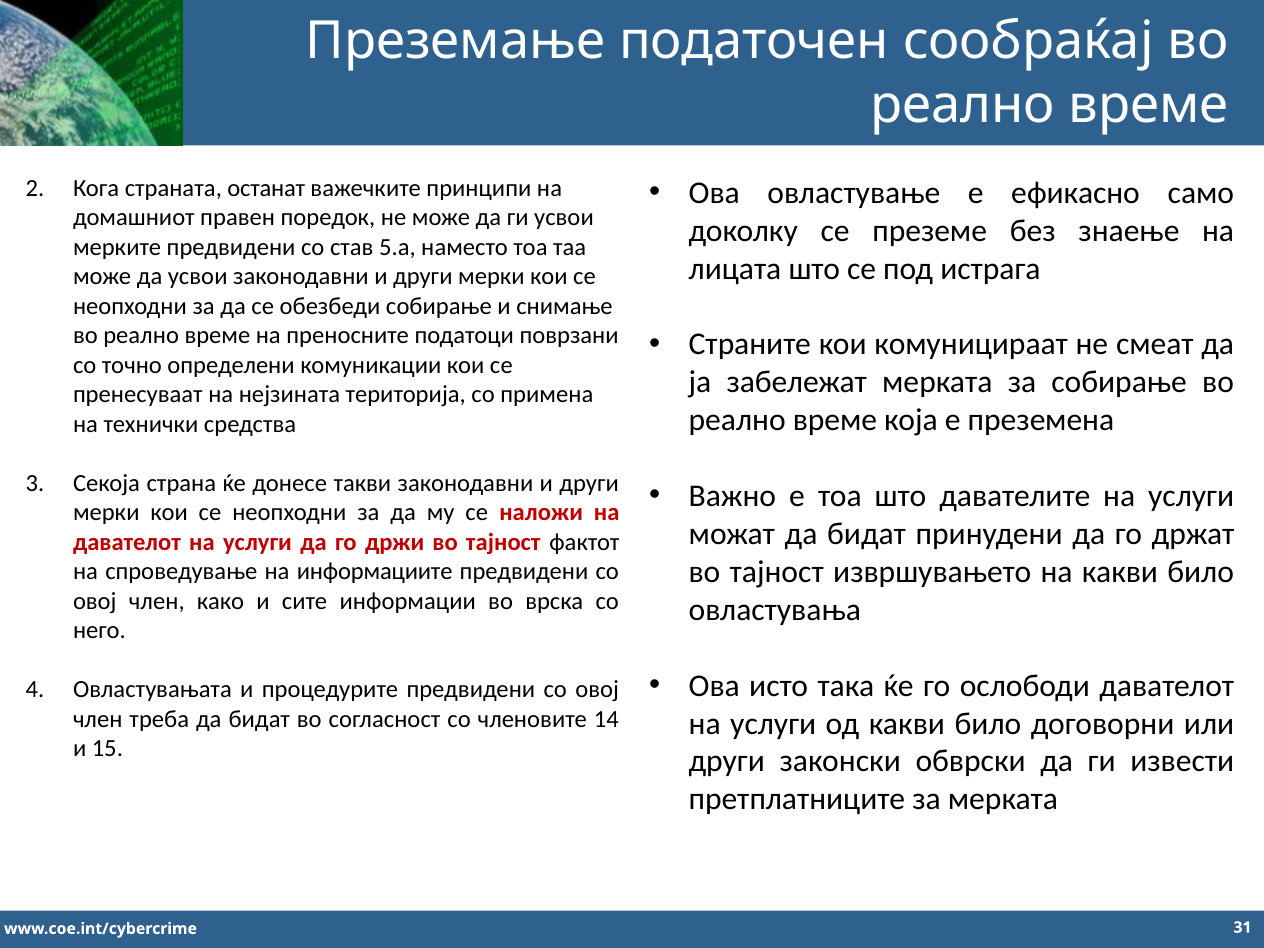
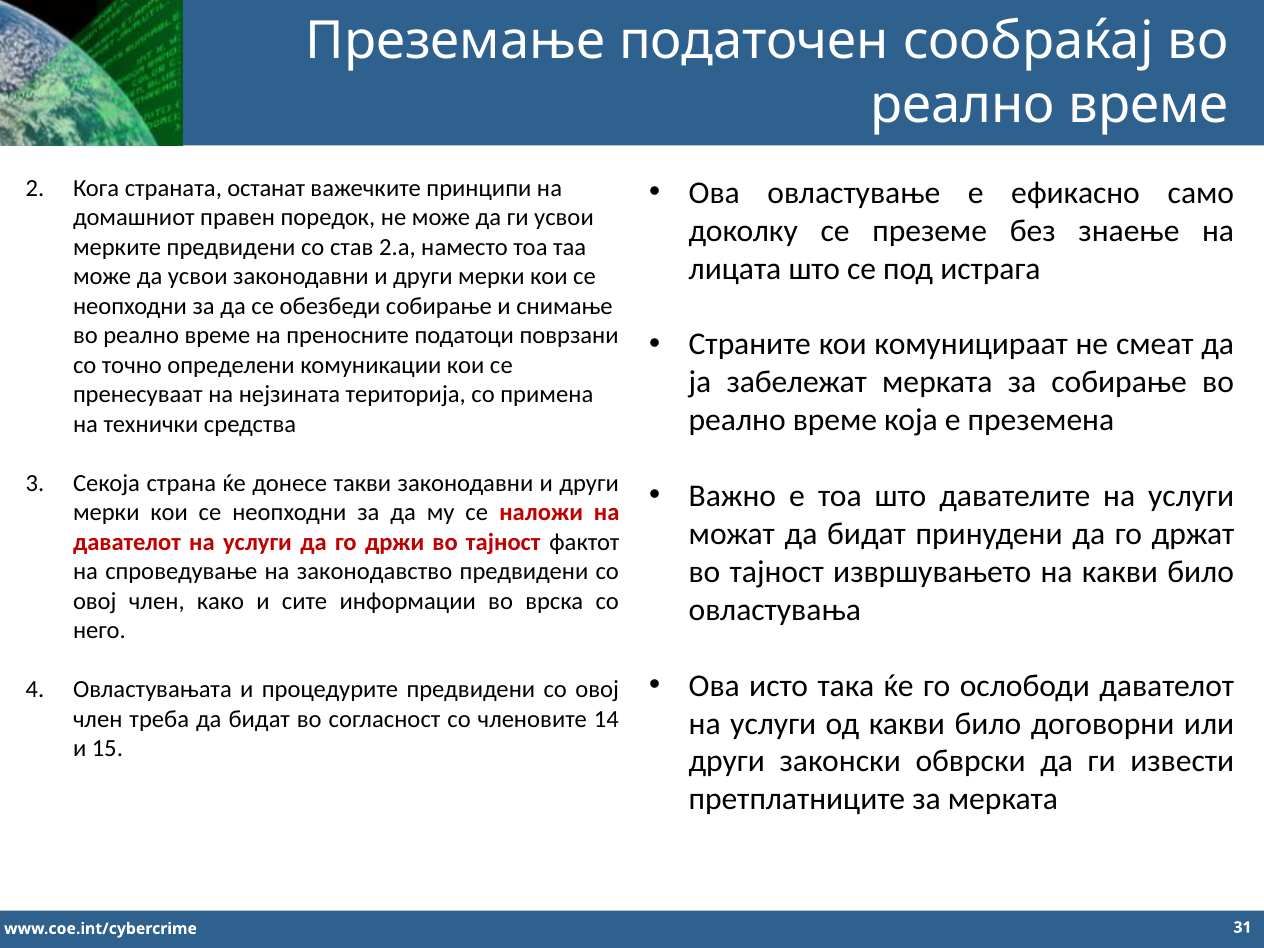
5.а: 5.а -> 2.а (397, 247)
информациите: информациите -> законодавство (375, 572)
